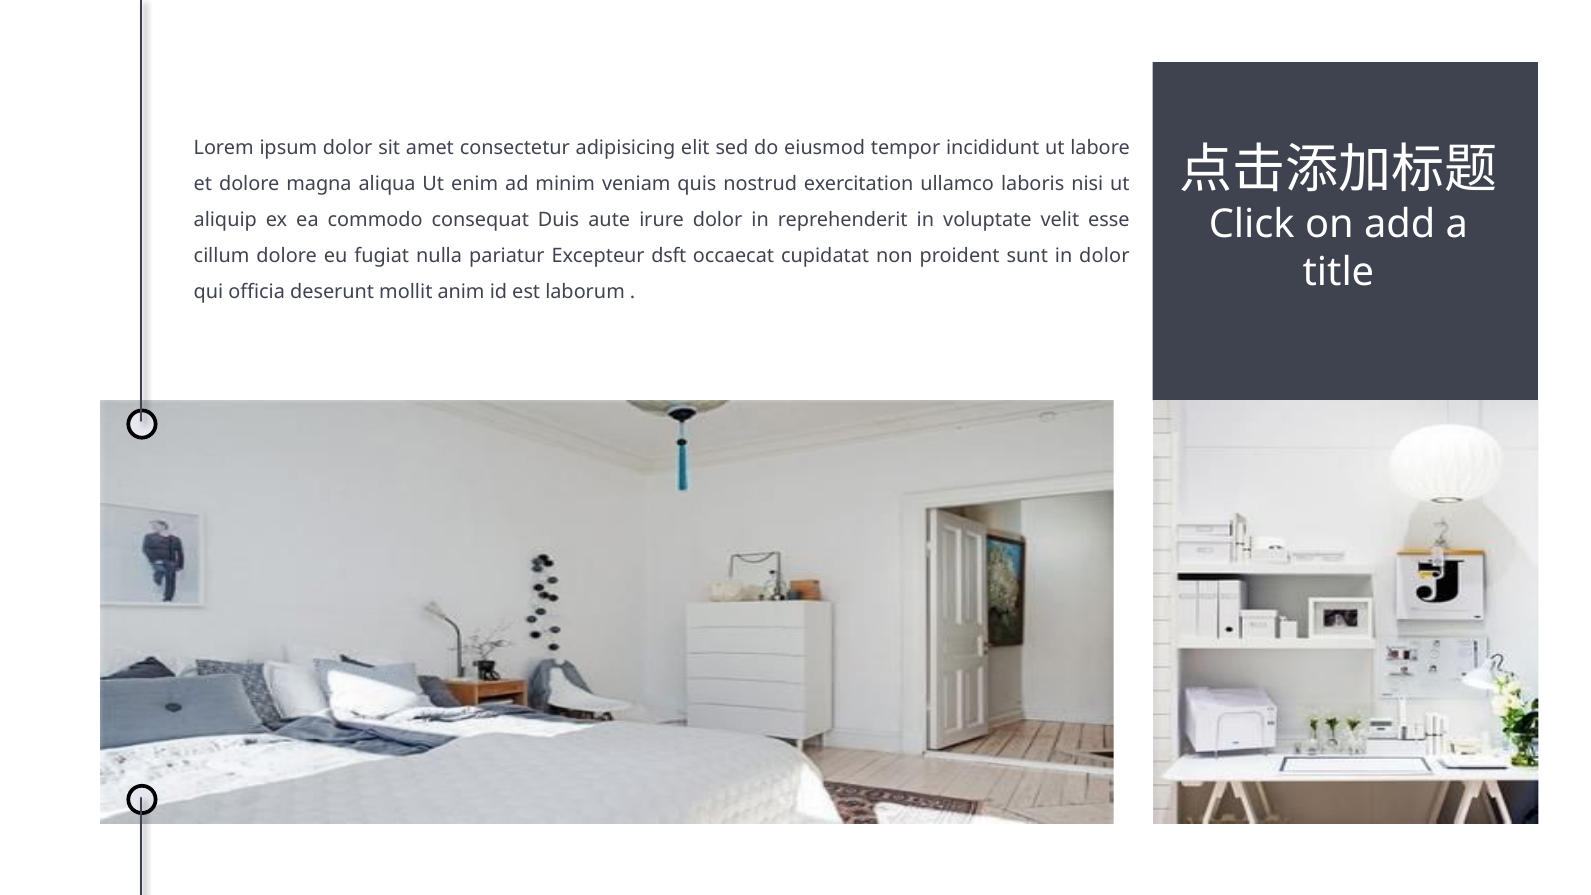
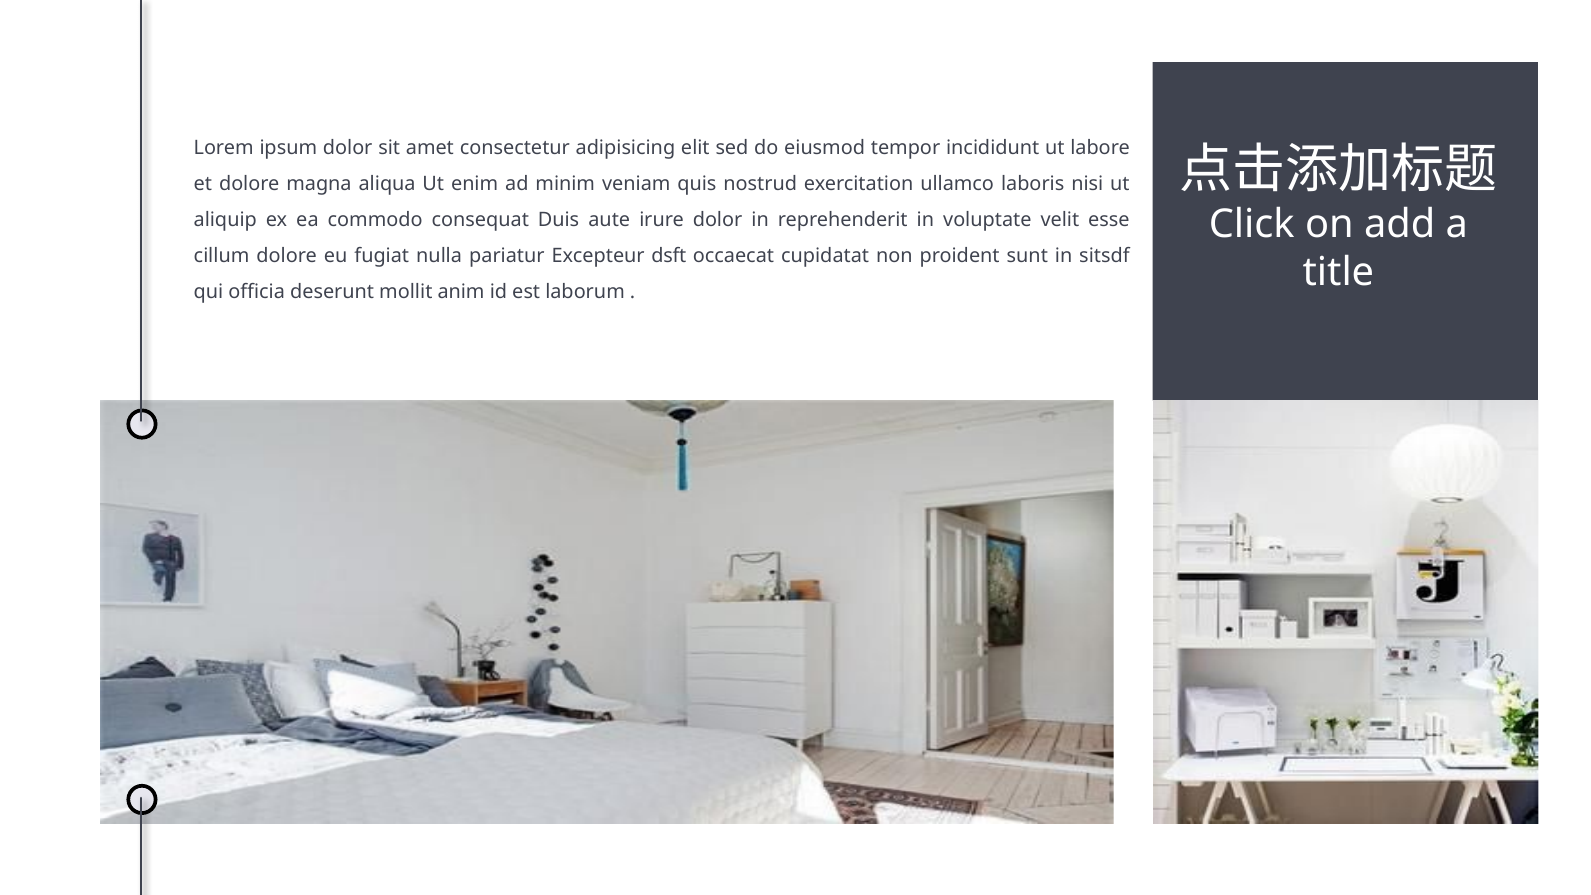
in dolor: dolor -> sitsdf (1104, 256)
